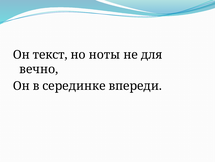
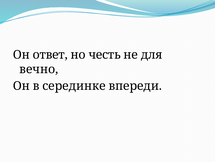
текст: текст -> ответ (50, 55)
ноты: ноты -> честь (105, 55)
